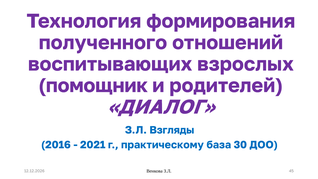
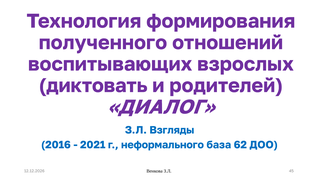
помощник: помощник -> диктовать (93, 85)
практическому: практическому -> неформального (162, 145)
30: 30 -> 62 (240, 145)
